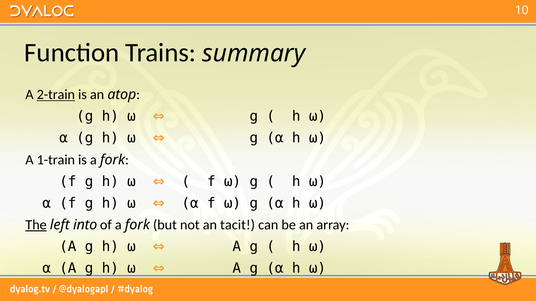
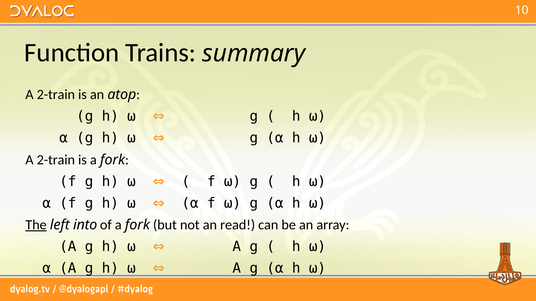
2-train underline: present -> none (56, 95)
1-train: 1-train -> 2-train (56, 160)
tacit: tacit -> read (238, 225)
